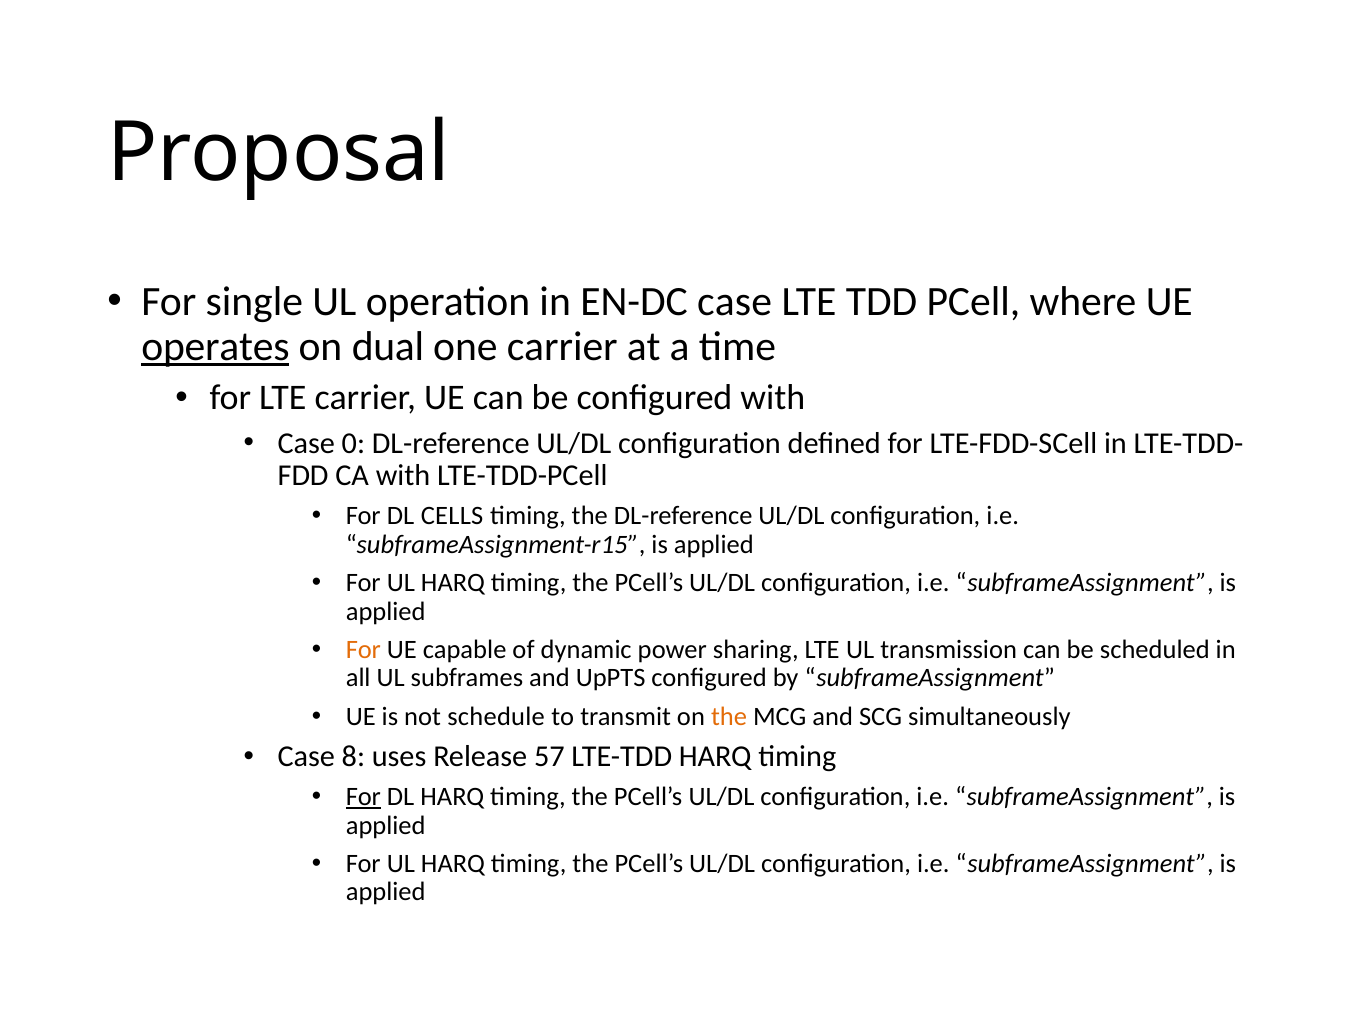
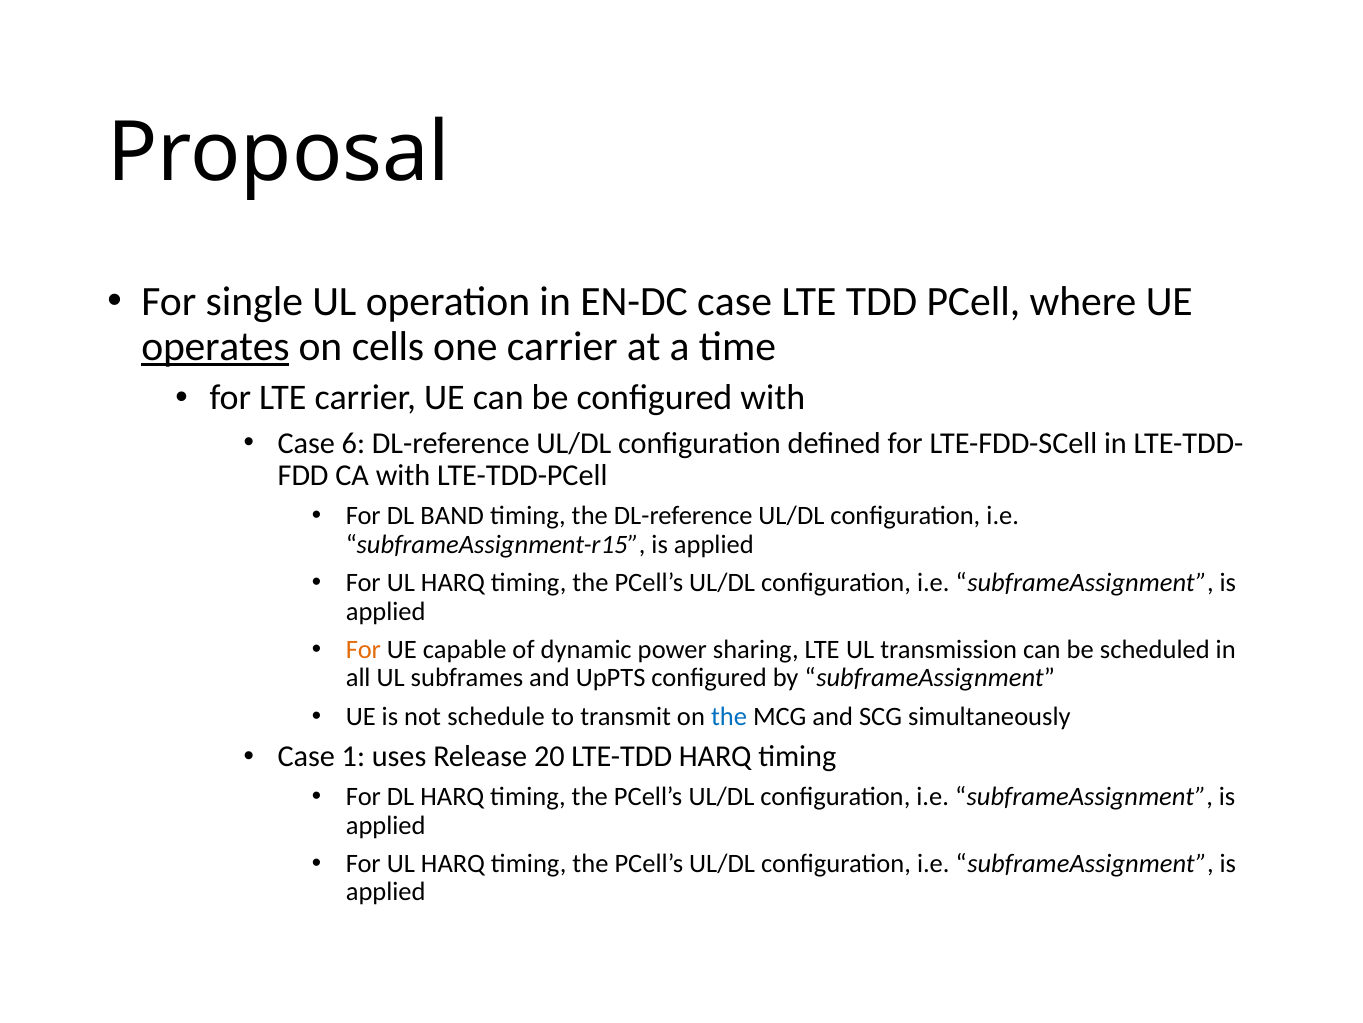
dual: dual -> cells (388, 346)
0: 0 -> 6 (353, 443)
CELLS: CELLS -> BAND (452, 516)
the colour: orange -> blue (729, 716)
8: 8 -> 1 (353, 756)
57: 57 -> 20 (549, 756)
For underline: present -> none (363, 796)
